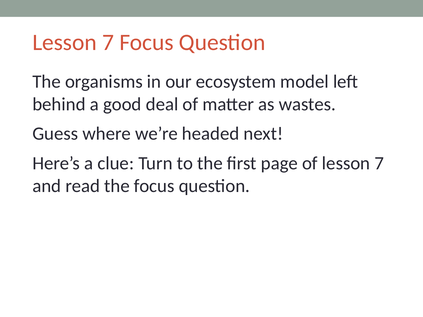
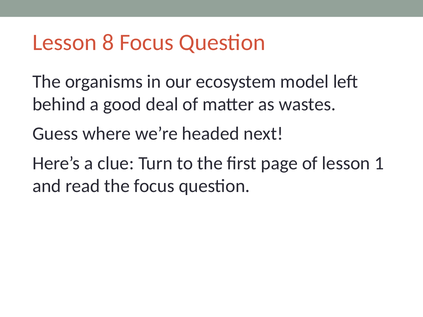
7: 7 -> 8 (108, 43)
of lesson 7: 7 -> 1 (379, 163)
